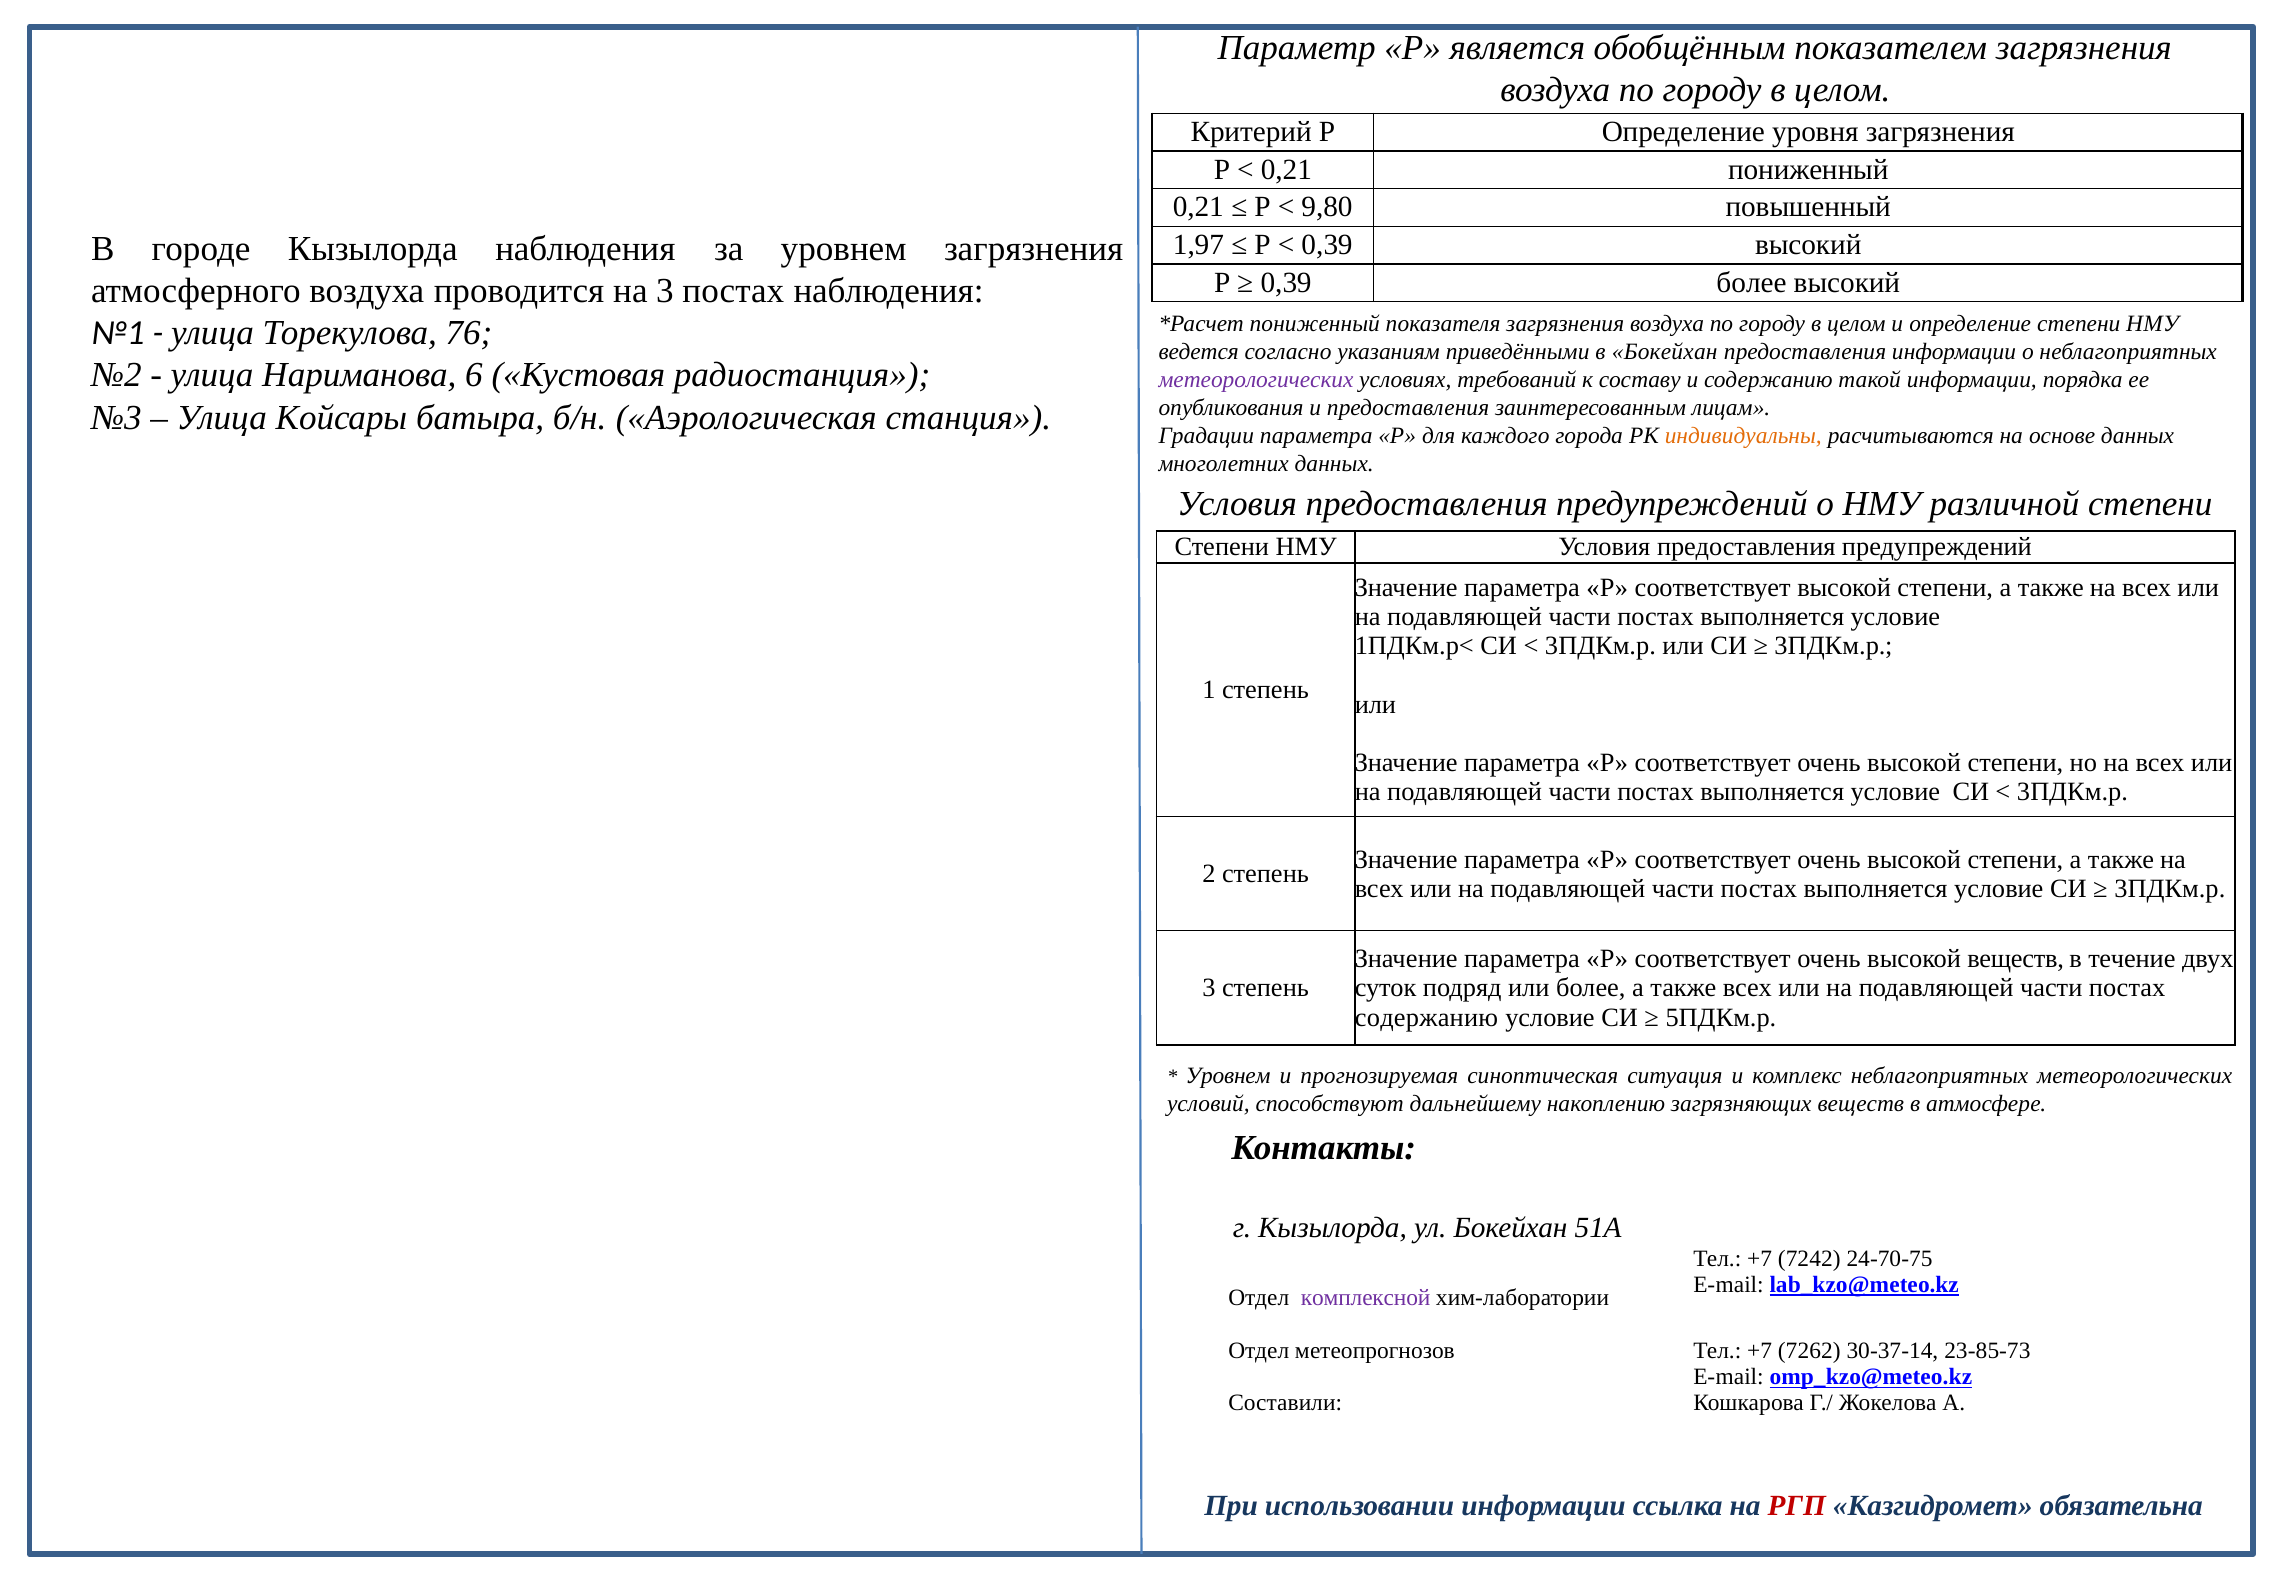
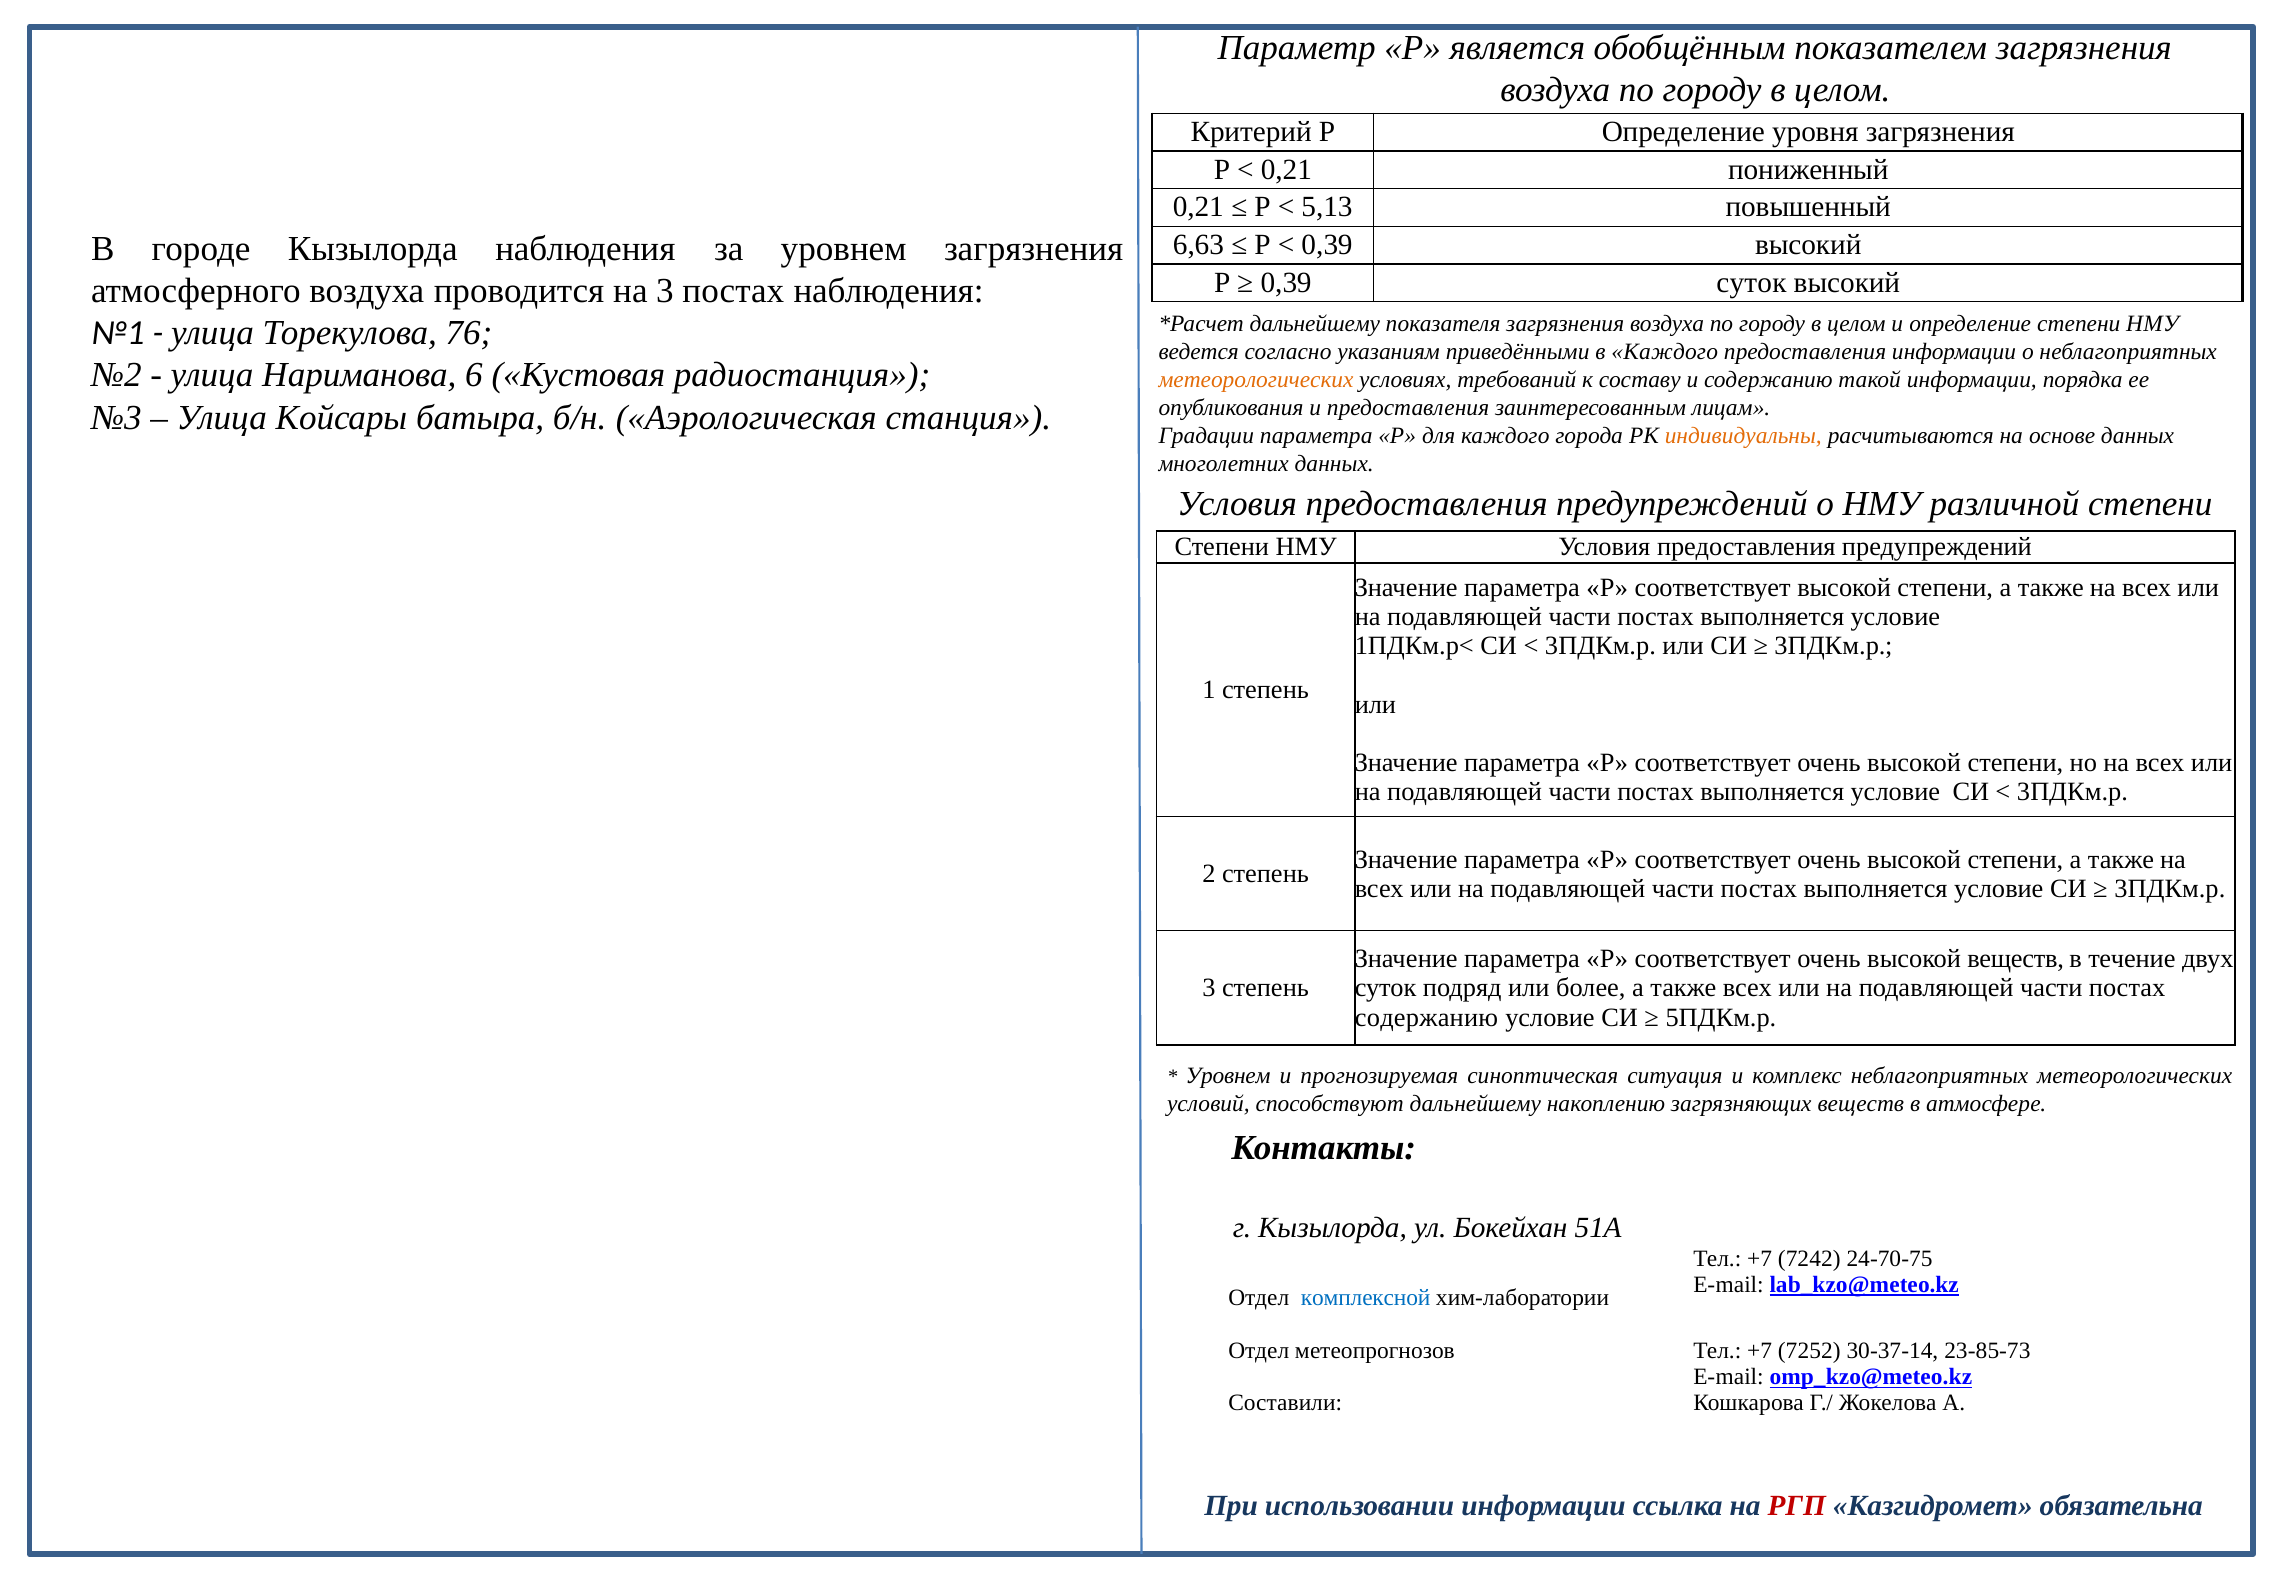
9,80: 9,80 -> 5,13 (1327, 207)
1,97: 1,97 -> 6,63 (1198, 245)
0,39 более: более -> суток (1751, 283)
пониженный: пониженный -> дальнейшему (1315, 324)
в Бокейхан: Бокейхан -> Каждого (1665, 352)
метеорологических colour: purple -> orange (1256, 380)
комплексной colour: purple -> blue (1366, 1297)
7262: 7262 -> 7252 (1809, 1351)
